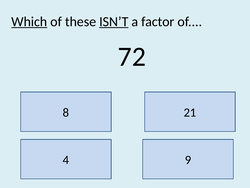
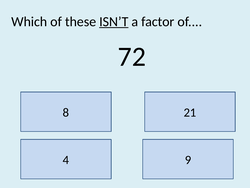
Which underline: present -> none (29, 22)
